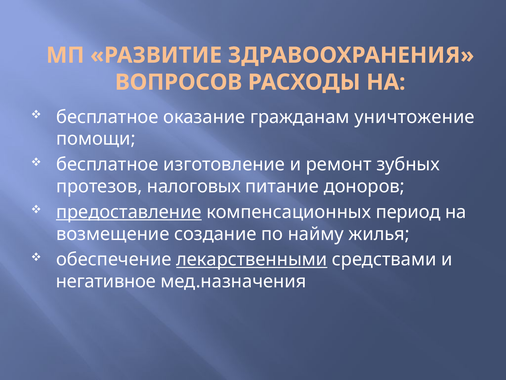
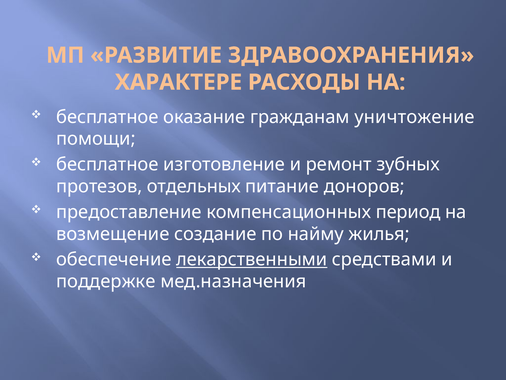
ВОПРОСОВ: ВОПРОСОВ -> ХАРАКТЕРЕ (179, 82)
налоговых: налоговых -> отдельных (194, 186)
предоставление underline: present -> none (129, 212)
негативное: негативное -> поддержке (106, 281)
